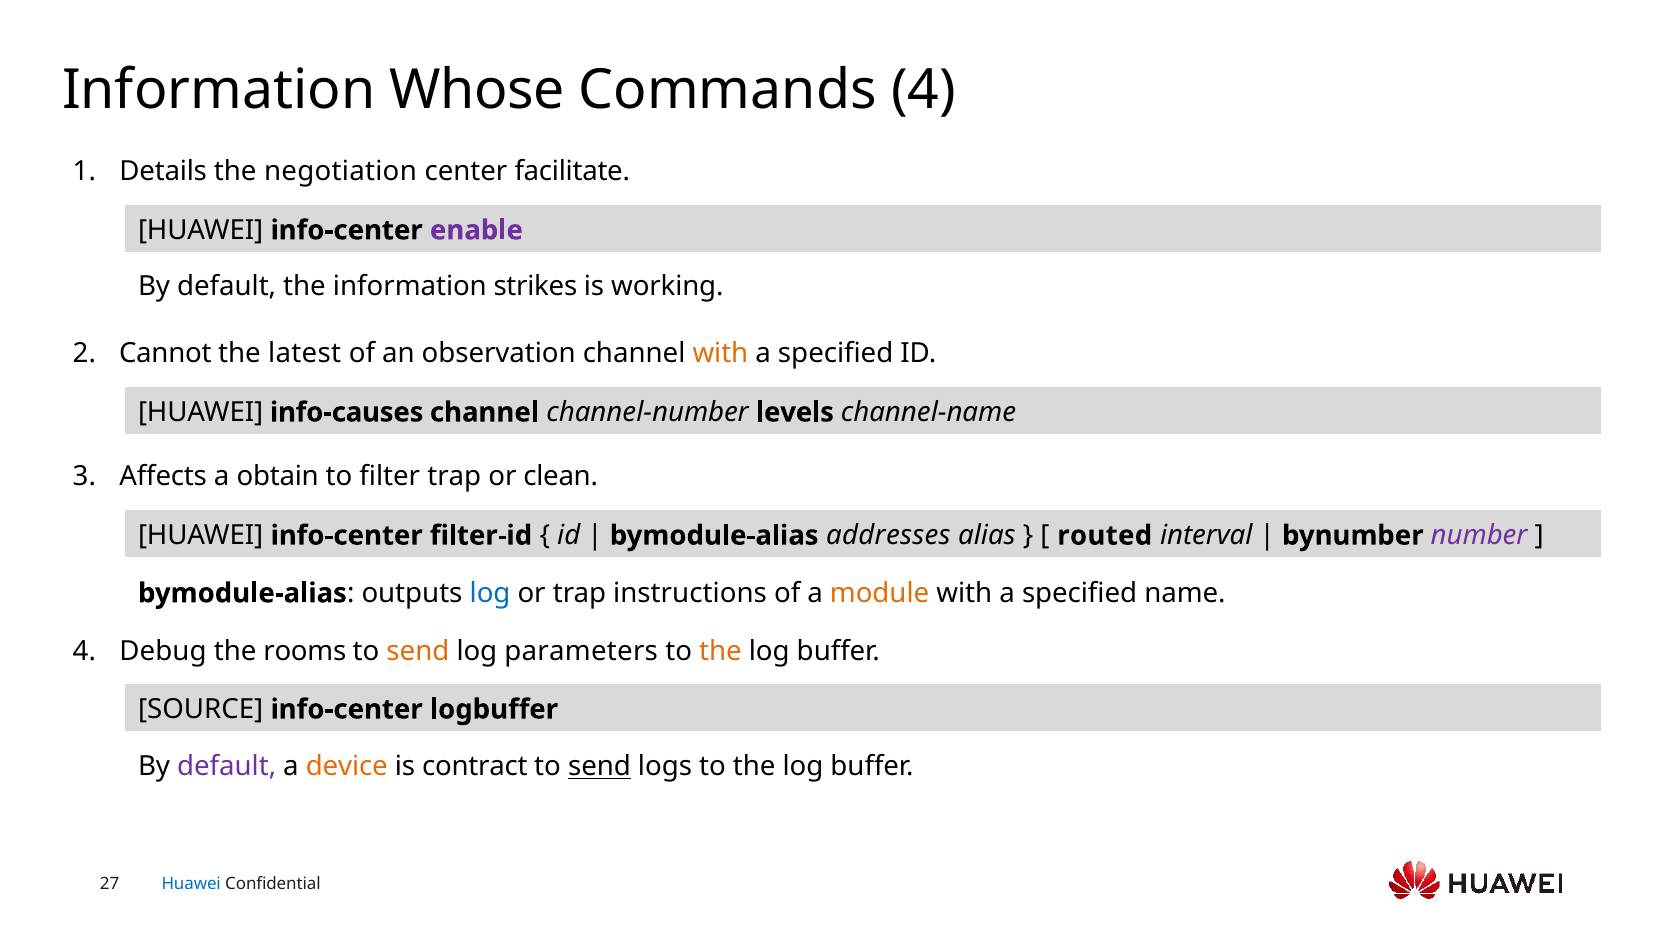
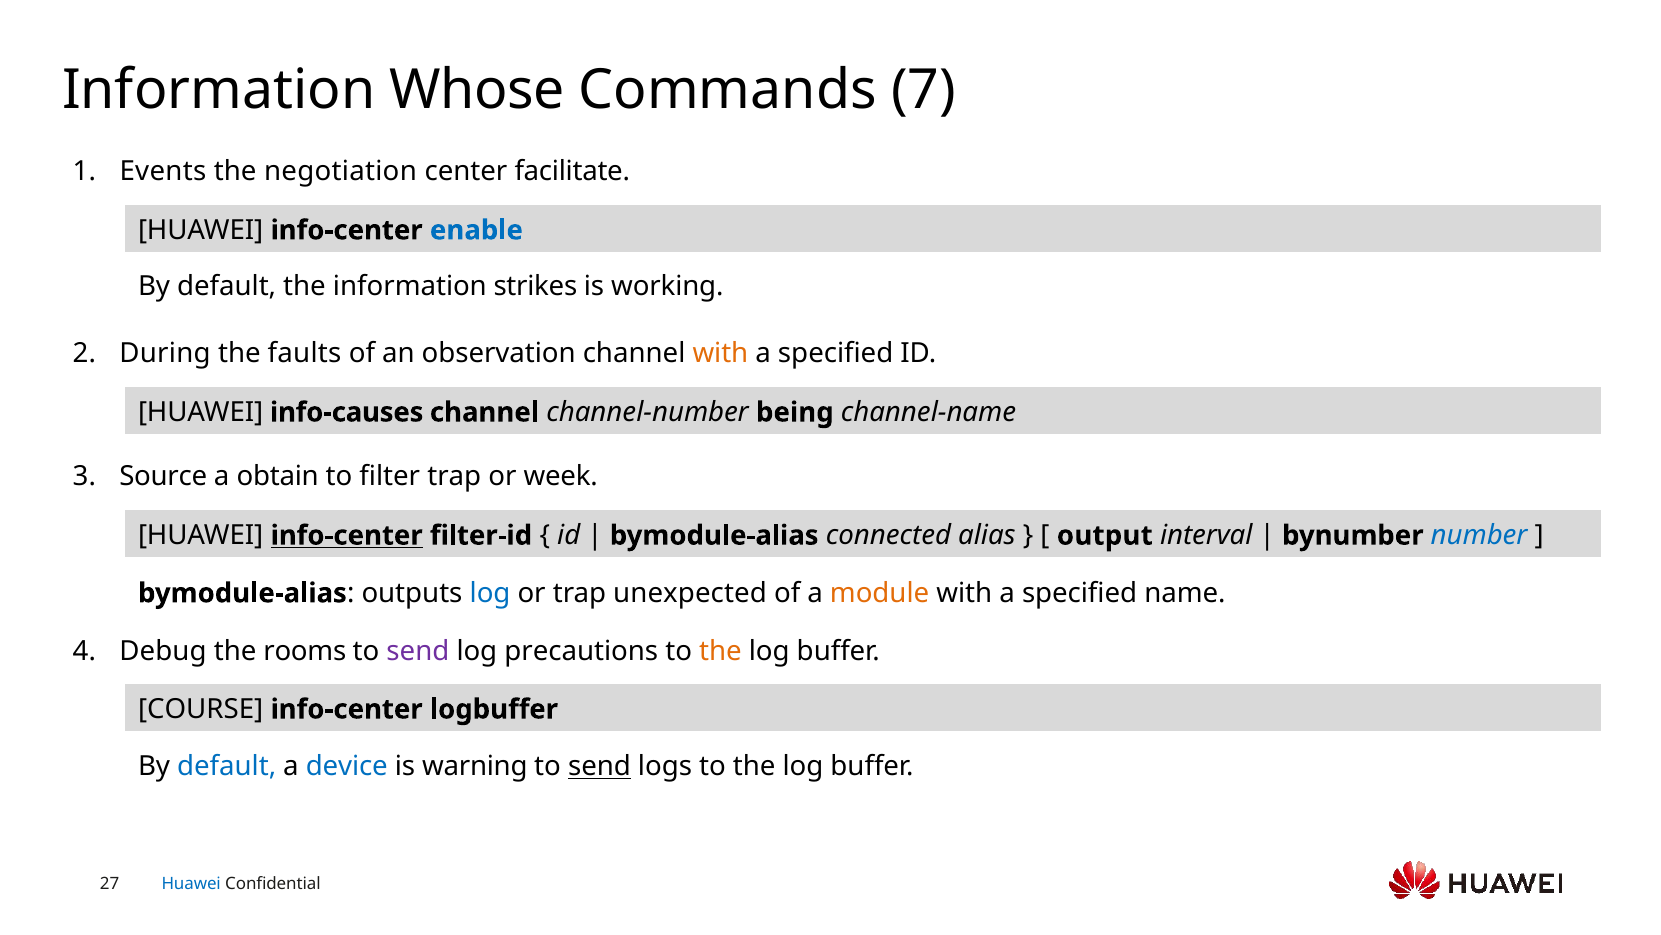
Commands 4: 4 -> 7 (924, 91)
Details: Details -> Events (163, 171)
enable colour: purple -> blue (476, 230)
Cannot: Cannot -> During (165, 353)
latest: latest -> faults (305, 353)
levels: levels -> being (795, 412)
Affects: Affects -> Source (163, 476)
clean: clean -> week (561, 476)
info-center underline: none -> present (347, 535)
addresses: addresses -> connected (889, 535)
routed: routed -> output (1105, 535)
number colour: purple -> blue (1479, 535)
instructions: instructions -> unexpected (690, 593)
send colour: orange -> purple (418, 651)
parameters: parameters -> precautions (581, 651)
SOURCE: SOURCE -> COURSE (201, 709)
default colour: purple -> blue (227, 766)
device colour: orange -> blue (347, 766)
contract: contract -> warning (475, 766)
